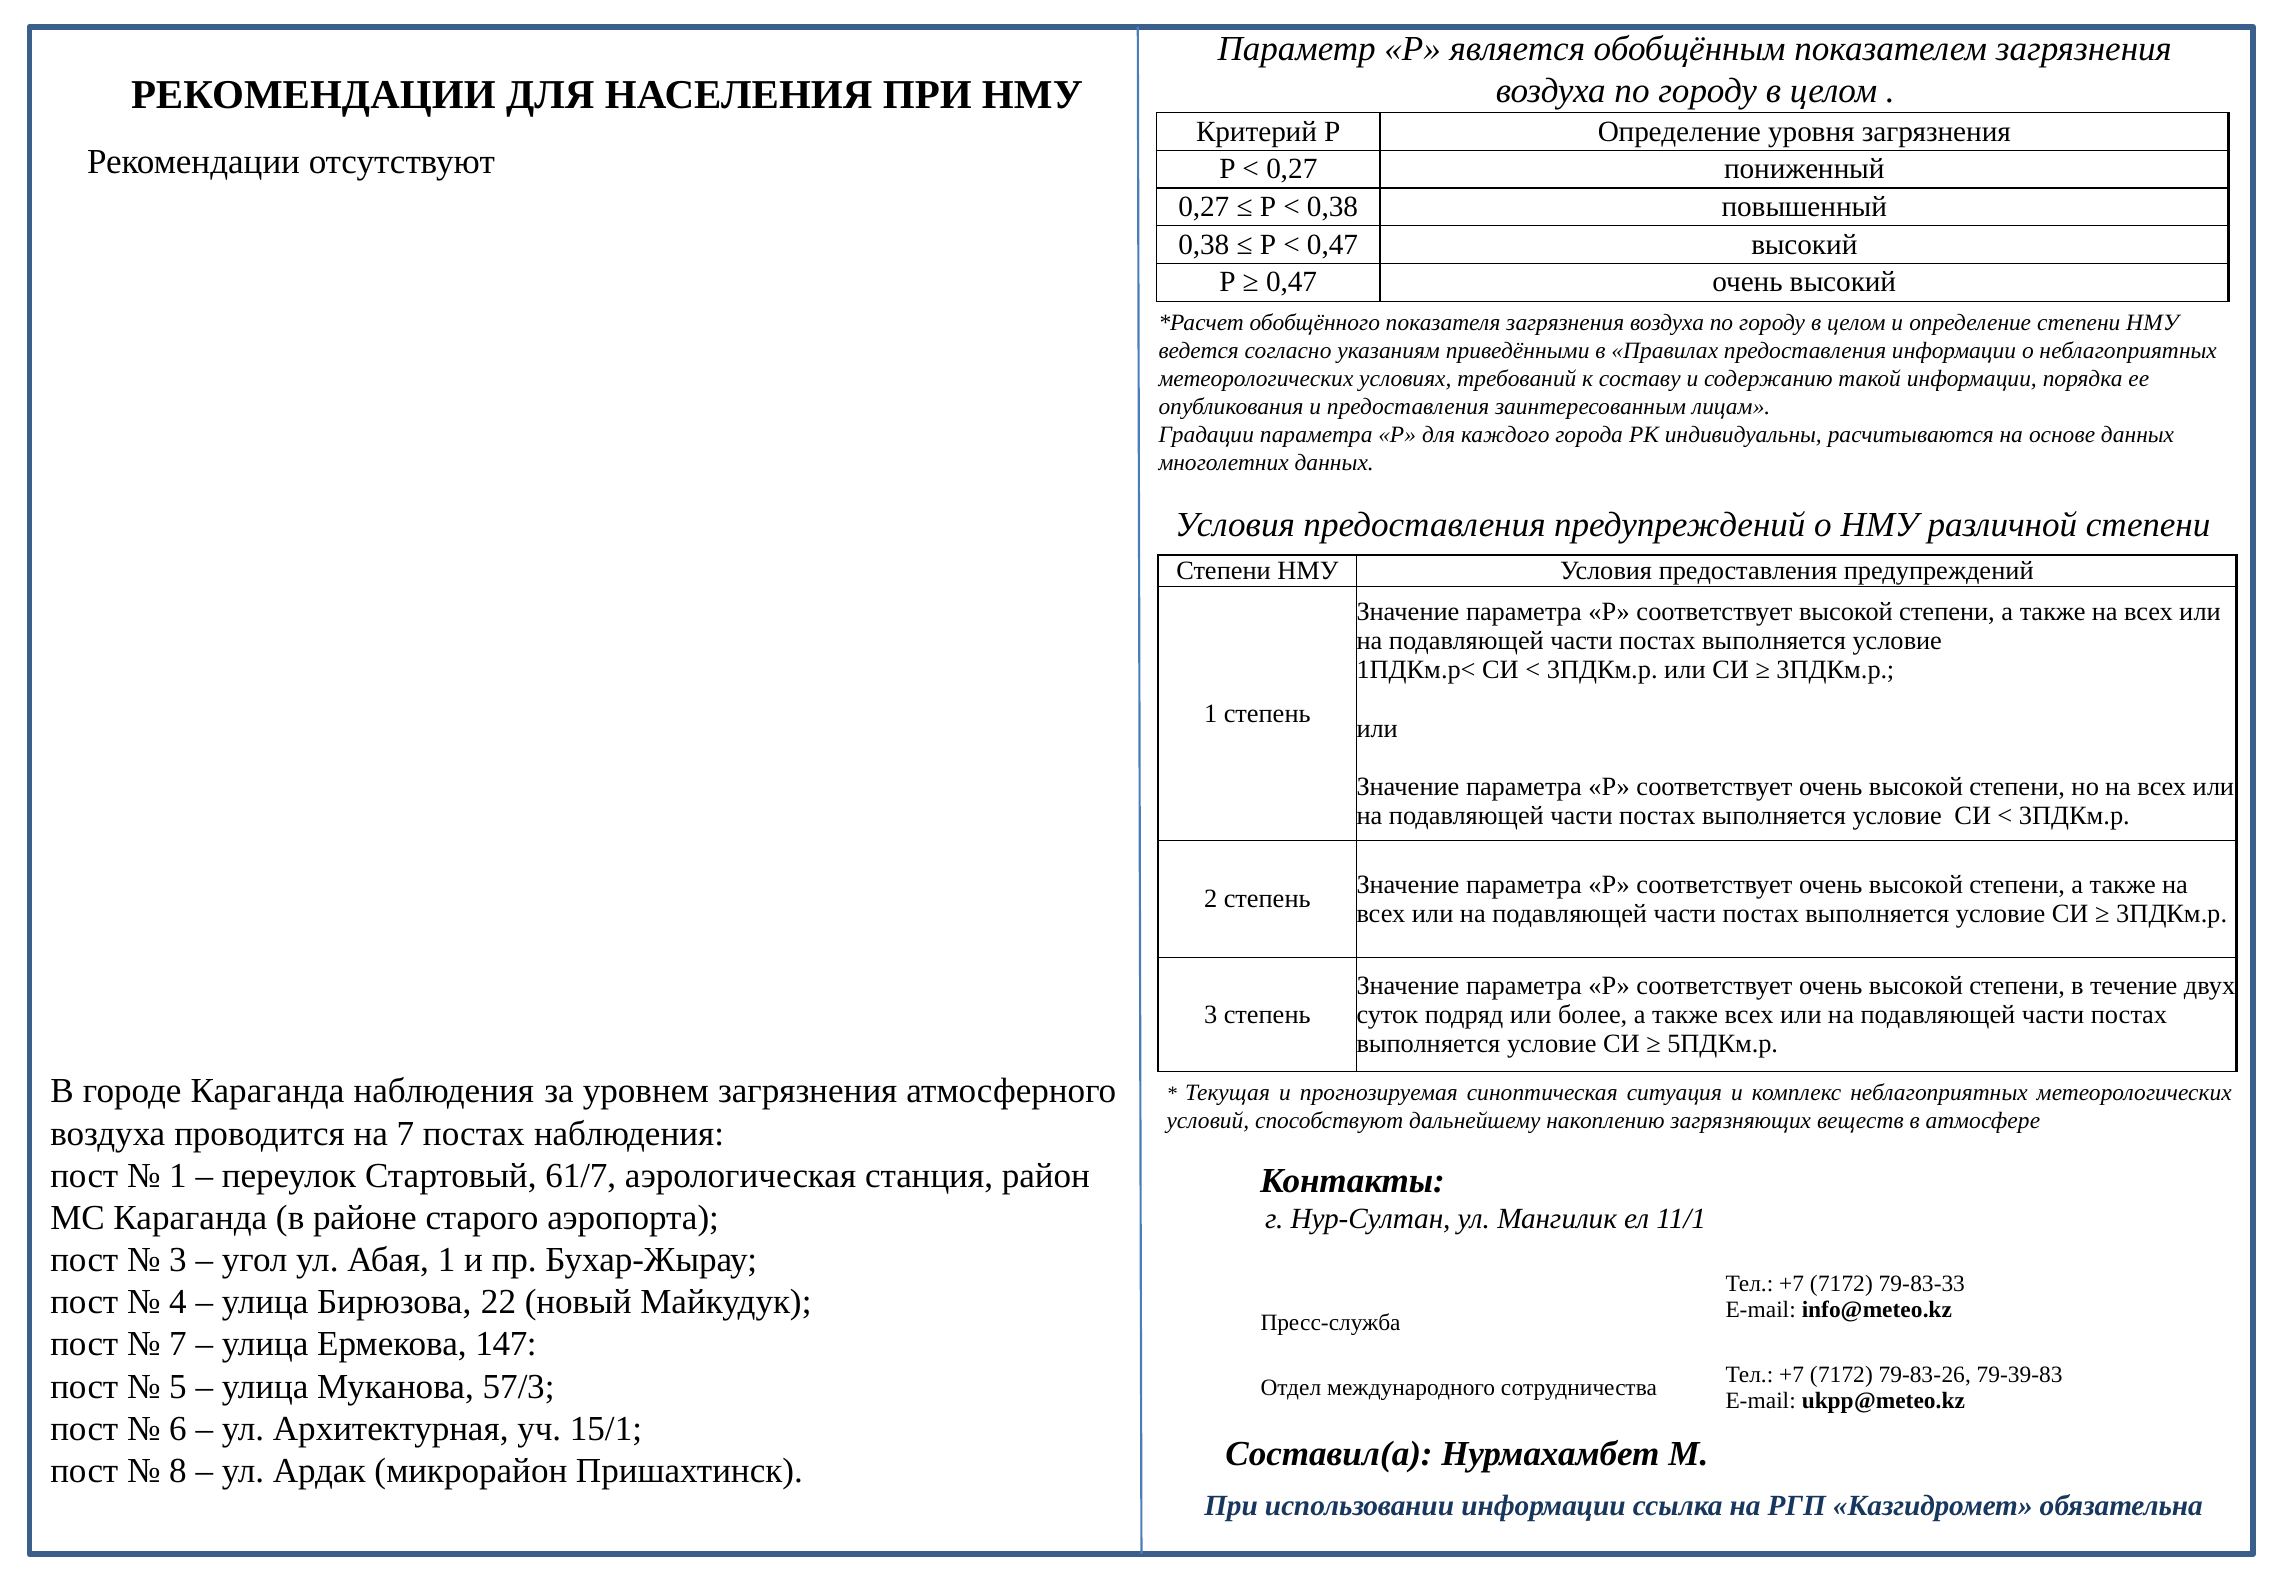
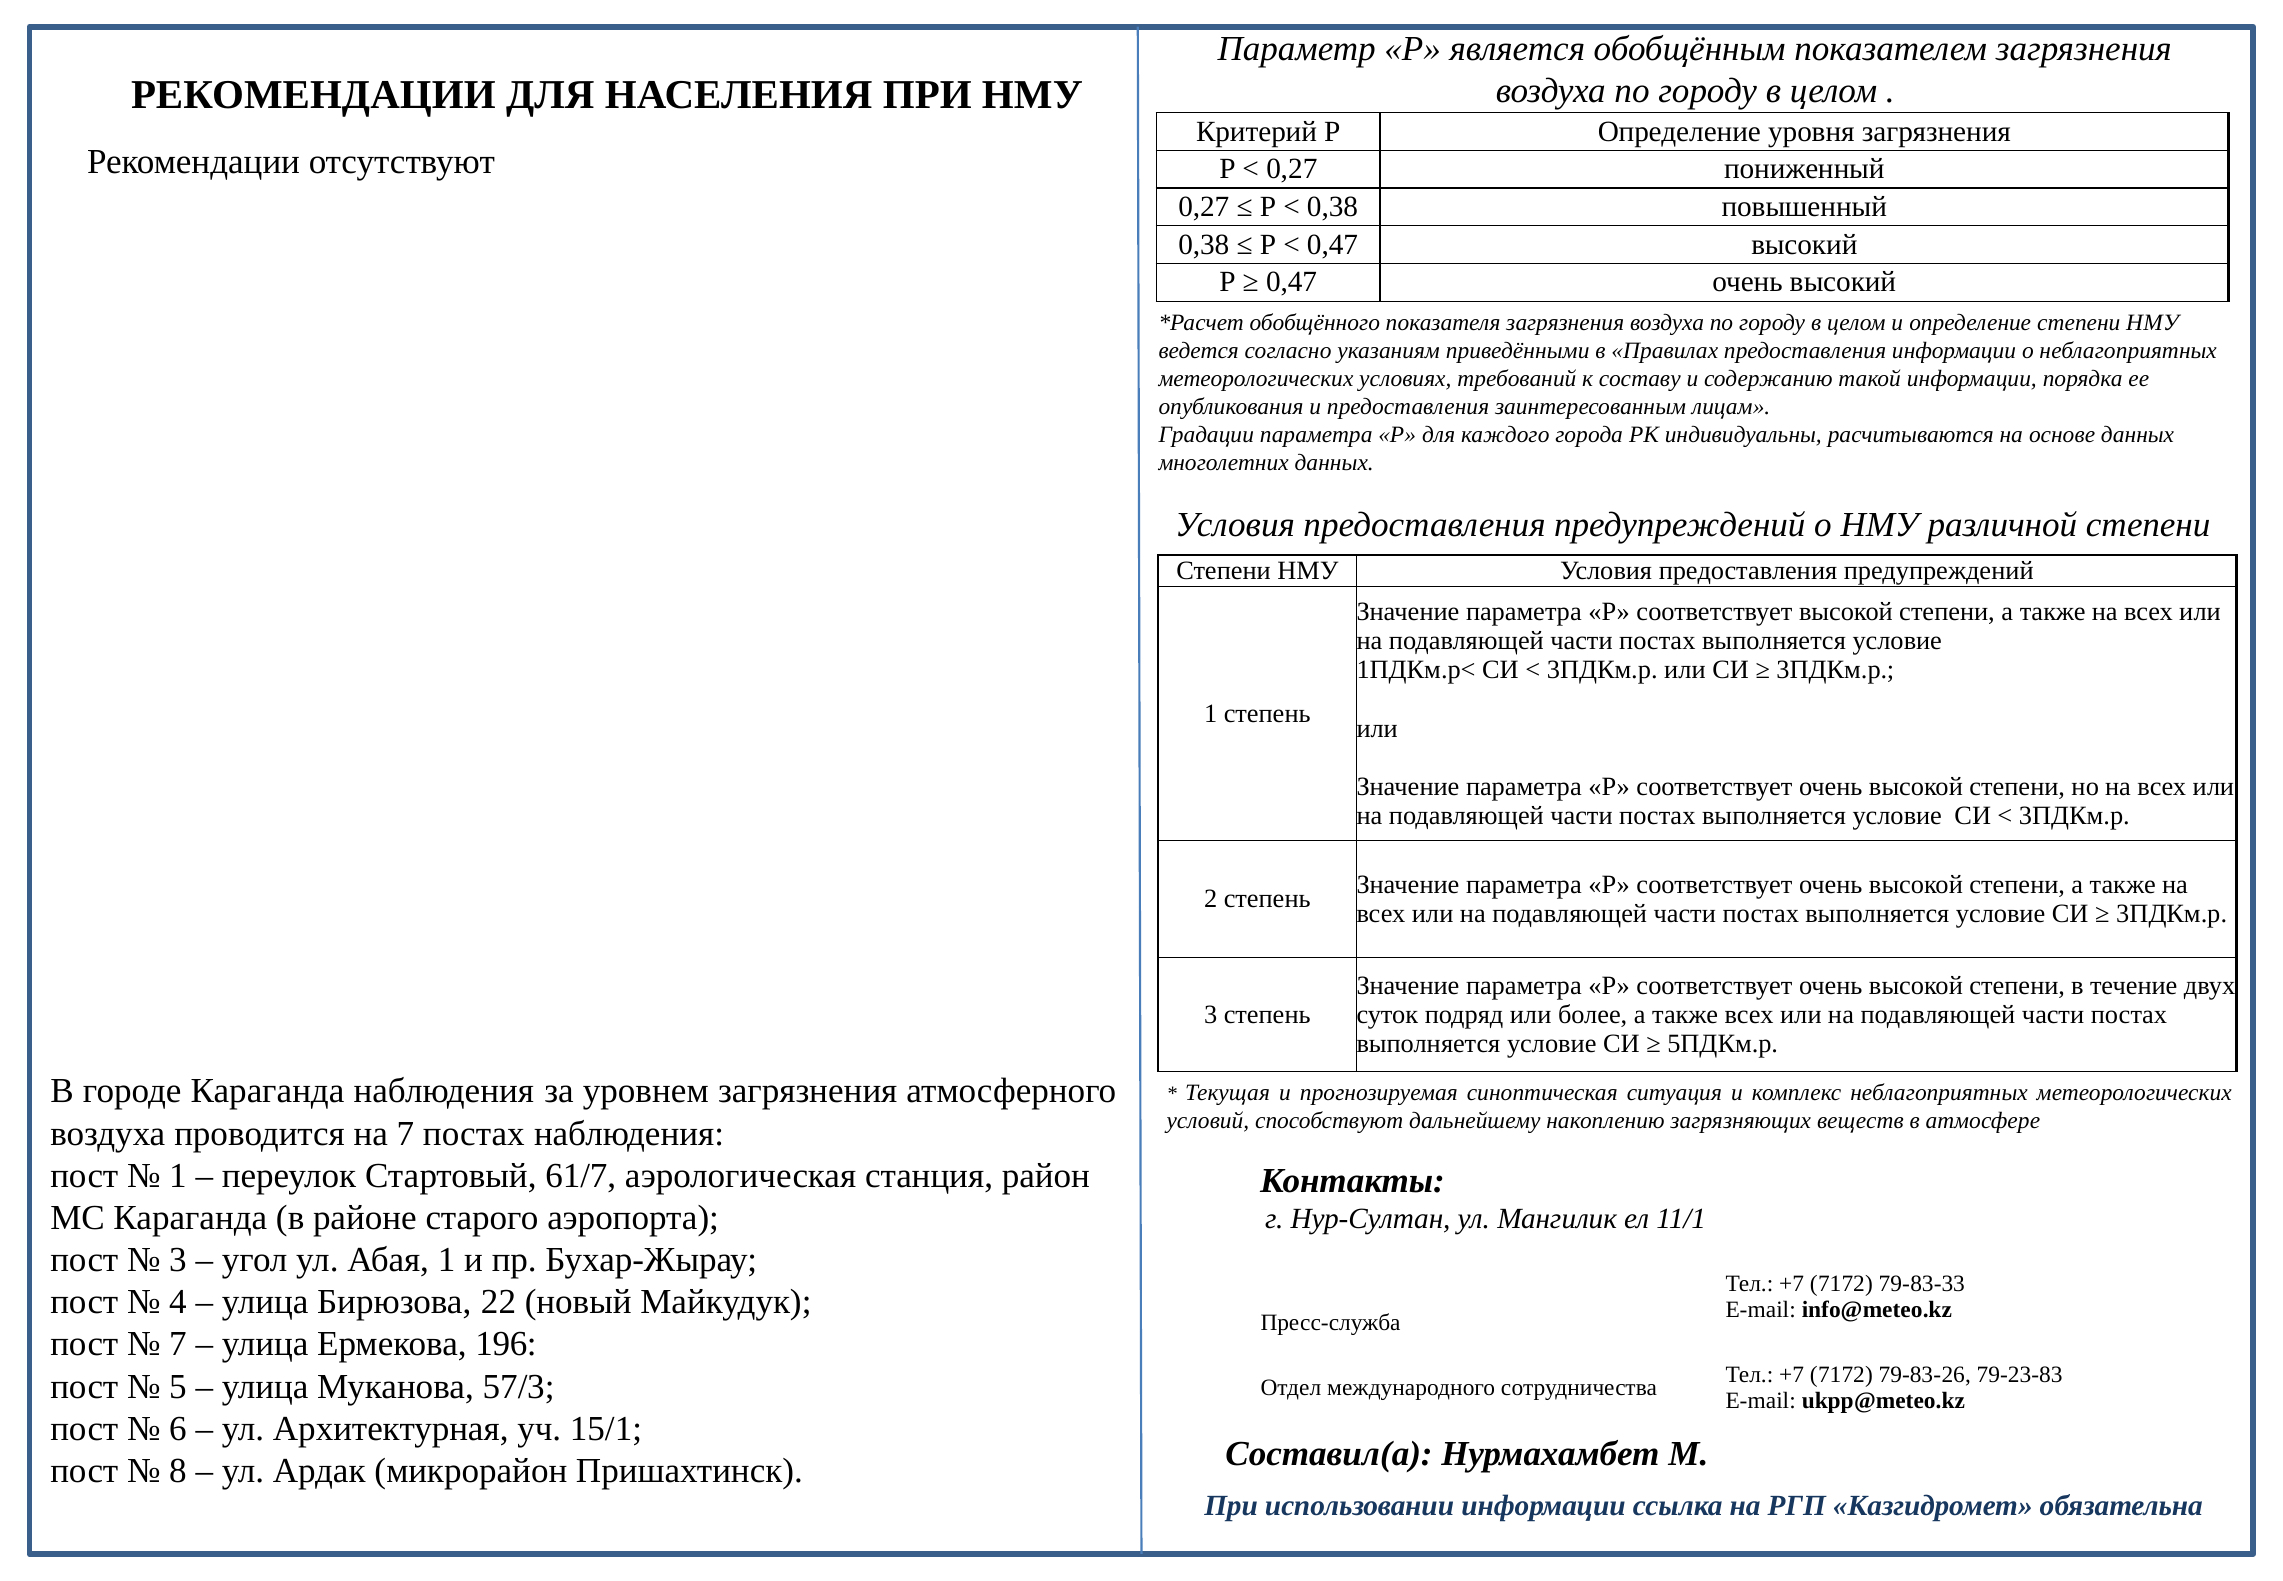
147: 147 -> 196 (506, 1344)
79-39-83: 79-39-83 -> 79-23-83 (2020, 1375)
